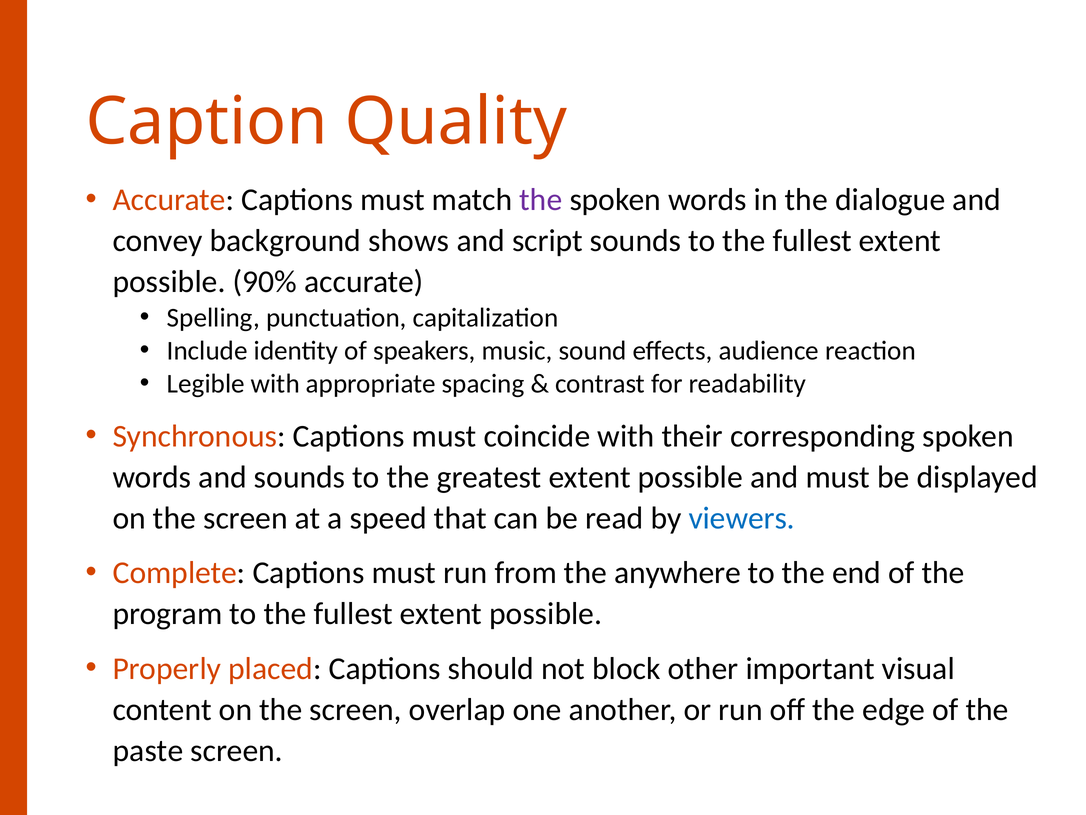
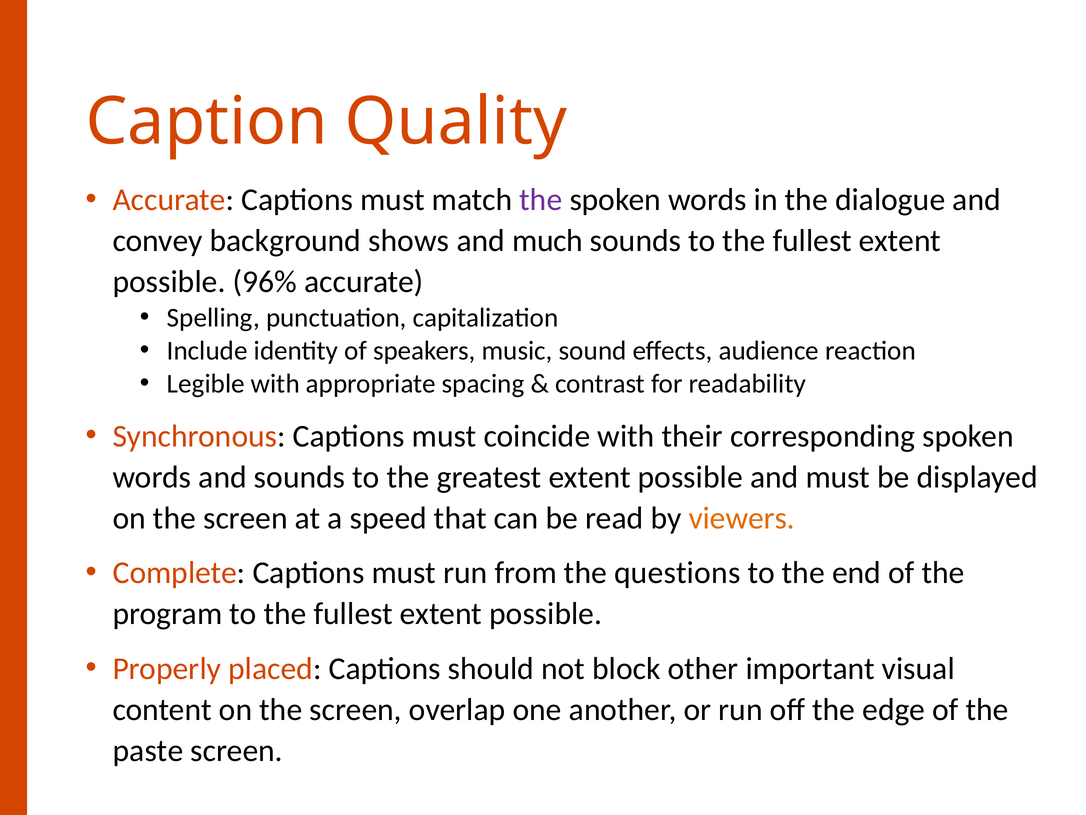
script: script -> much (548, 241)
90%: 90% -> 96% (265, 282)
viewers colour: blue -> orange (742, 518)
anywhere: anywhere -> questions (677, 573)
